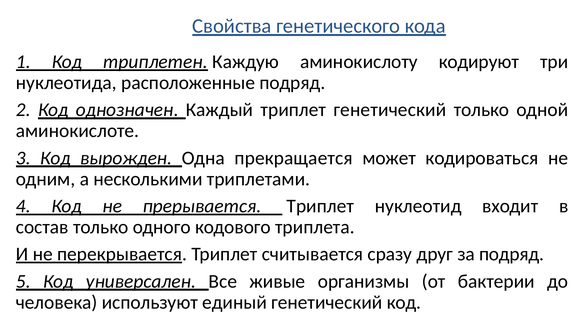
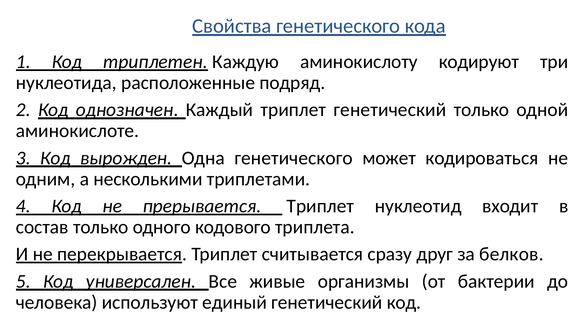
Одна прекращается: прекращается -> генетического (294, 158)
за подряд: подряд -> белков (511, 254)
